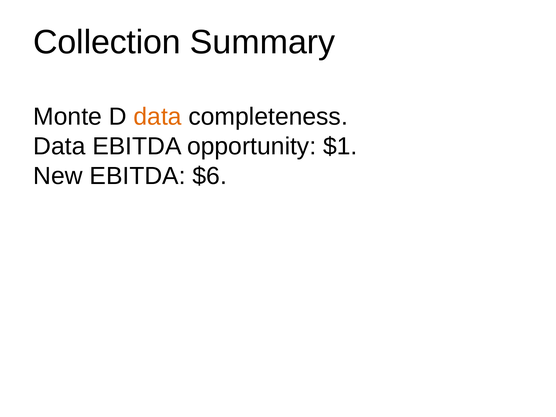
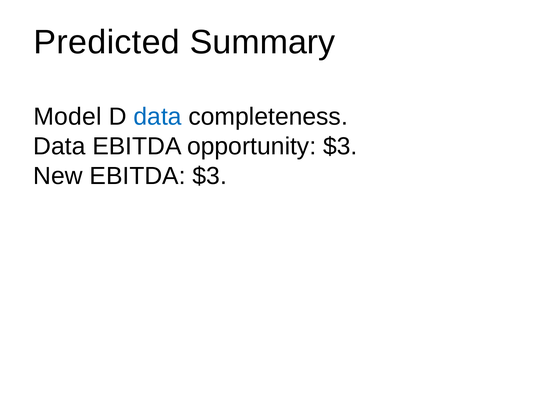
Collection: Collection -> Predicted (107, 42)
Monte: Monte -> Model (67, 117)
data colour: orange -> blue (158, 117)
opportunity $1: $1 -> $3 (340, 146)
EBITDA $6: $6 -> $3 (210, 176)
